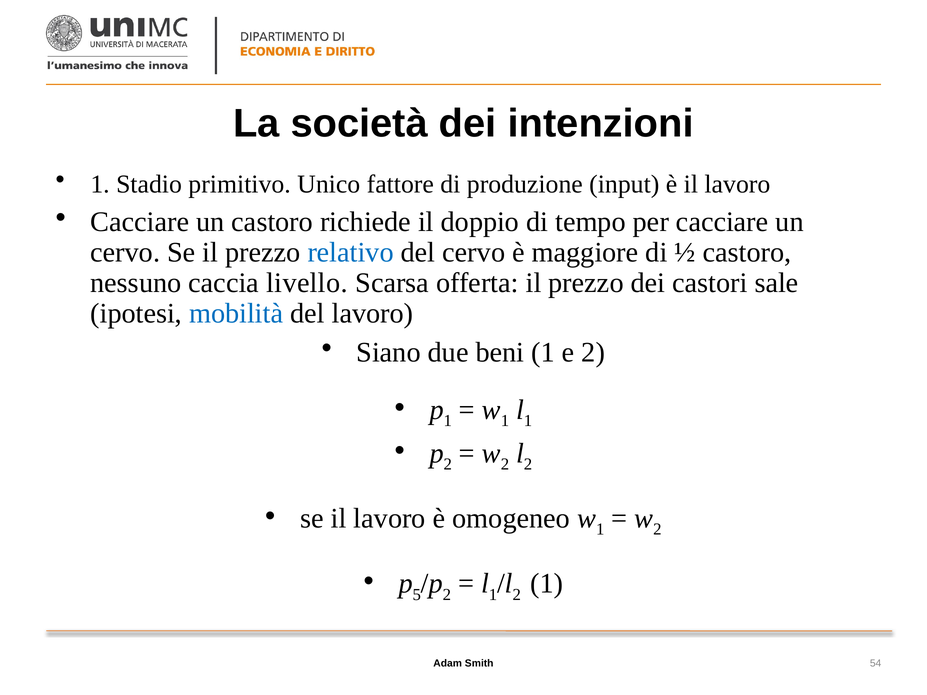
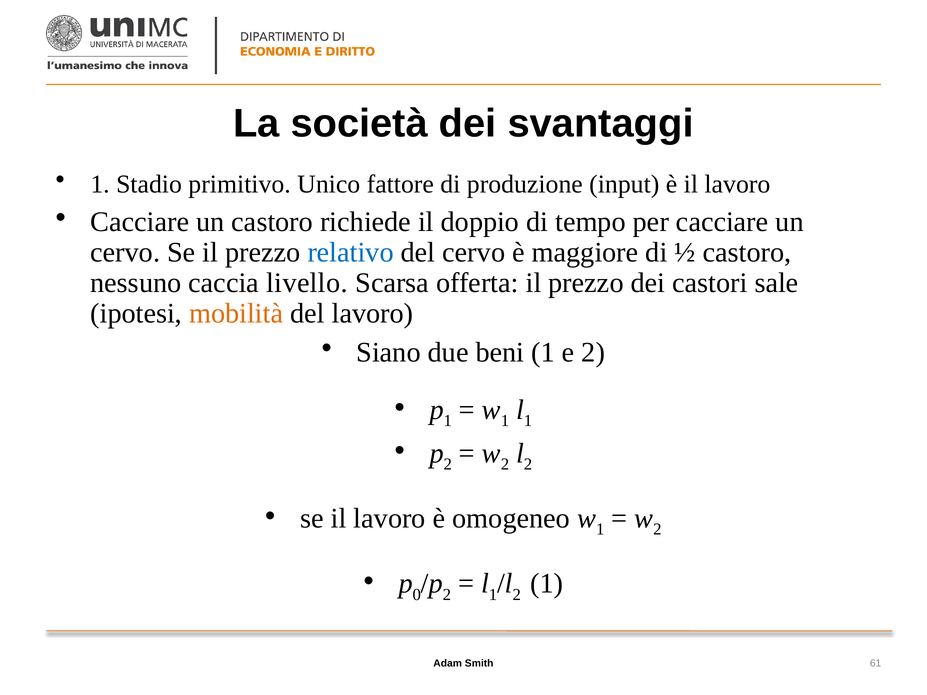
intenzioni: intenzioni -> svantaggi (601, 124)
mobilità colour: blue -> orange (236, 314)
5: 5 -> 0 (417, 595)
54: 54 -> 61 (876, 664)
